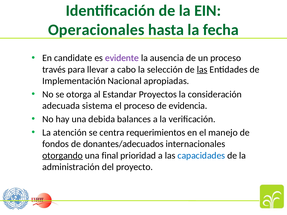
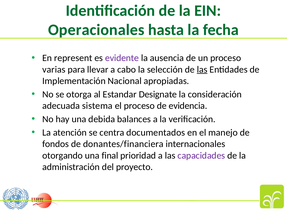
candidate: candidate -> represent (73, 58)
través: través -> varias (54, 70)
Proyectos: Proyectos -> Designate (158, 94)
requerimientos: requerimientos -> documentados (156, 133)
donantes/adecuados: donantes/adecuados -> donantes/financiera (123, 144)
otorgando underline: present -> none (63, 156)
capacidades colour: blue -> purple (201, 156)
